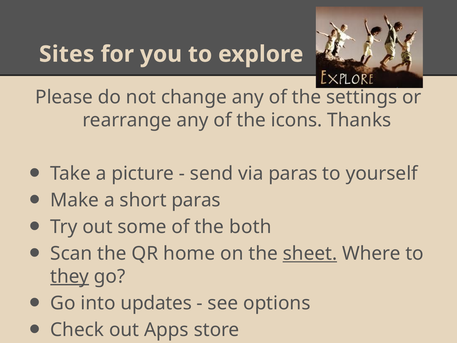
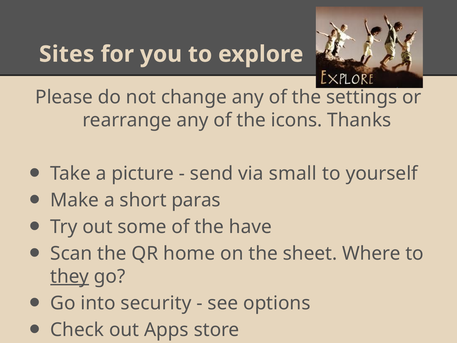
via paras: paras -> small (293, 173)
both: both -> have (250, 227)
sheet underline: present -> none (310, 253)
updates: updates -> security (156, 303)
